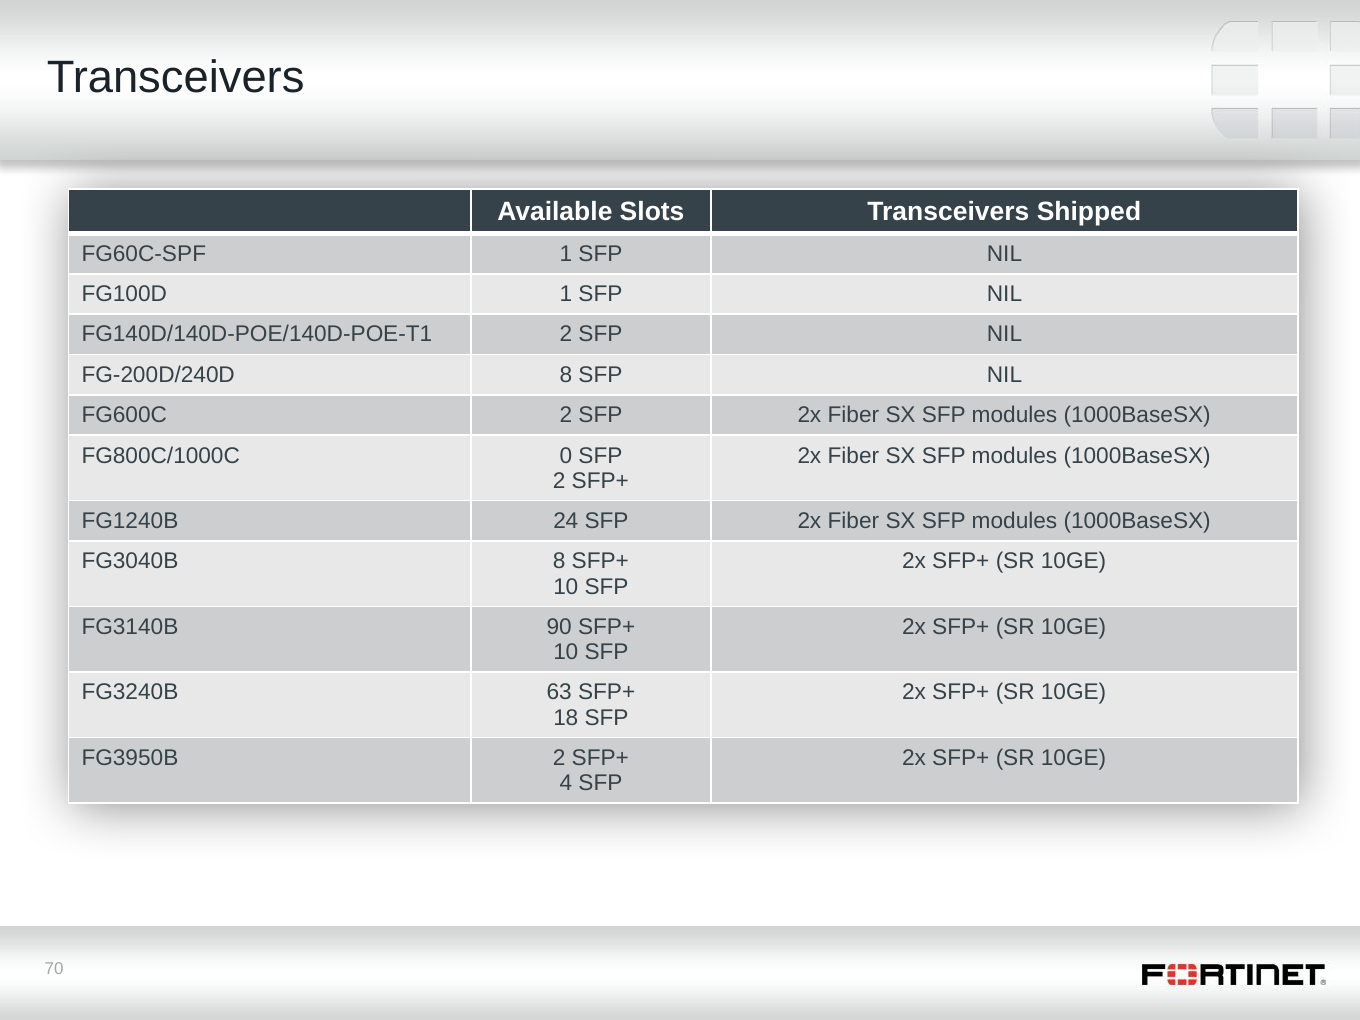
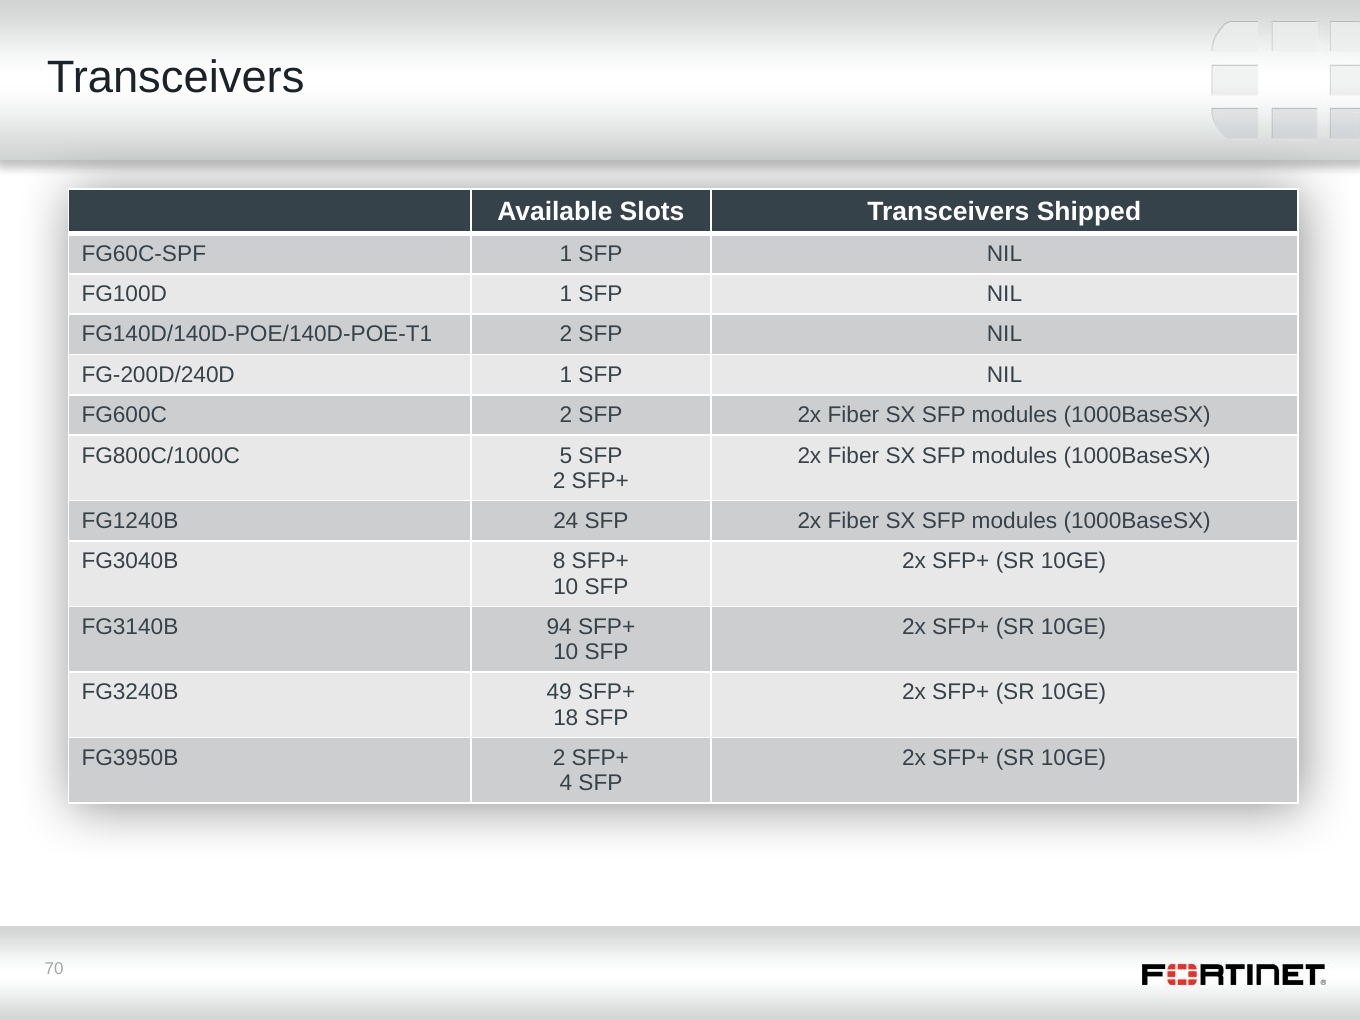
FG-200D/240D 8: 8 -> 1 (566, 375)
0: 0 -> 5 (566, 456)
90: 90 -> 94 (559, 627)
63: 63 -> 49 (559, 692)
